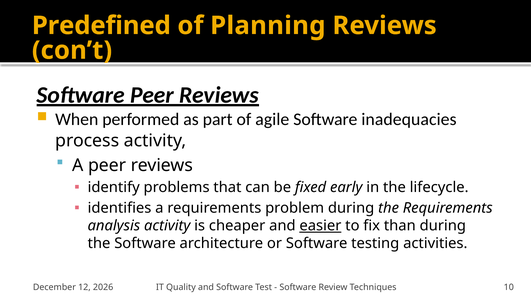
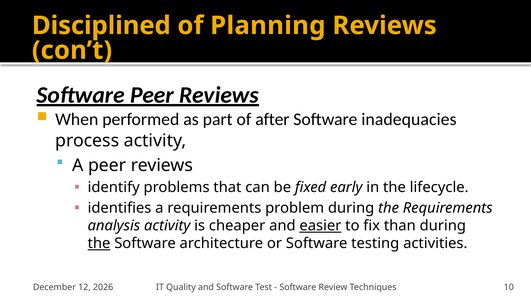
Predefined: Predefined -> Disciplined (101, 26)
agile: agile -> after (272, 120)
the underline: none -> present (99, 244)
